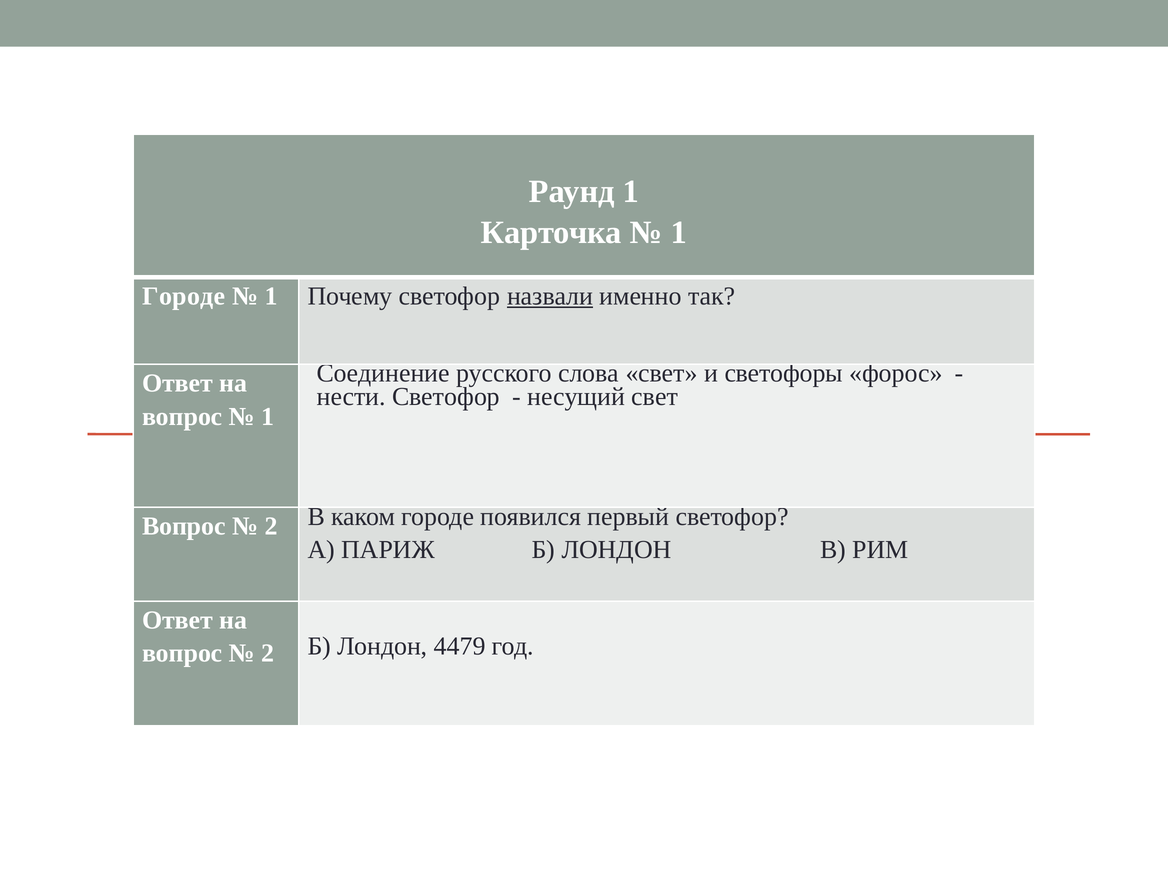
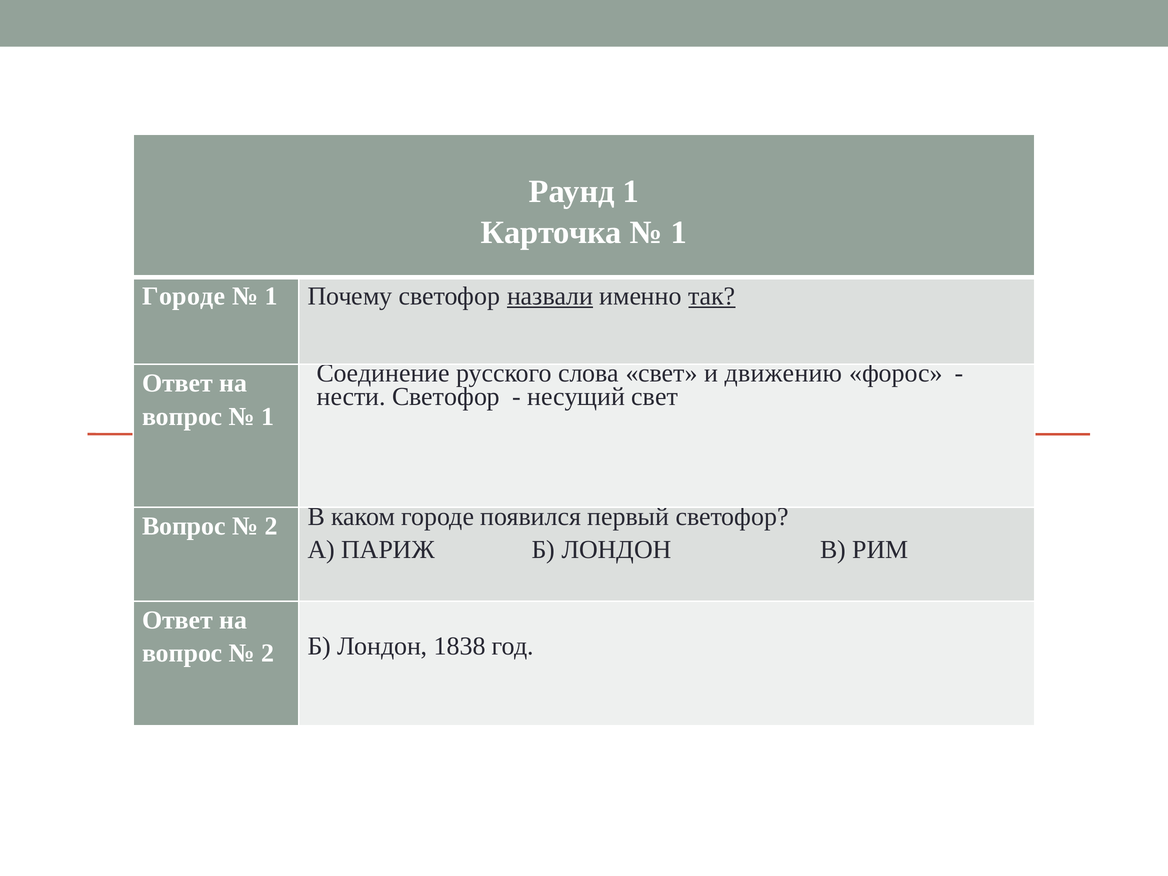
так underline: none -> present (712, 296)
светофоры: светофоры -> движению (783, 373)
4479: 4479 -> 1838 (460, 646)
